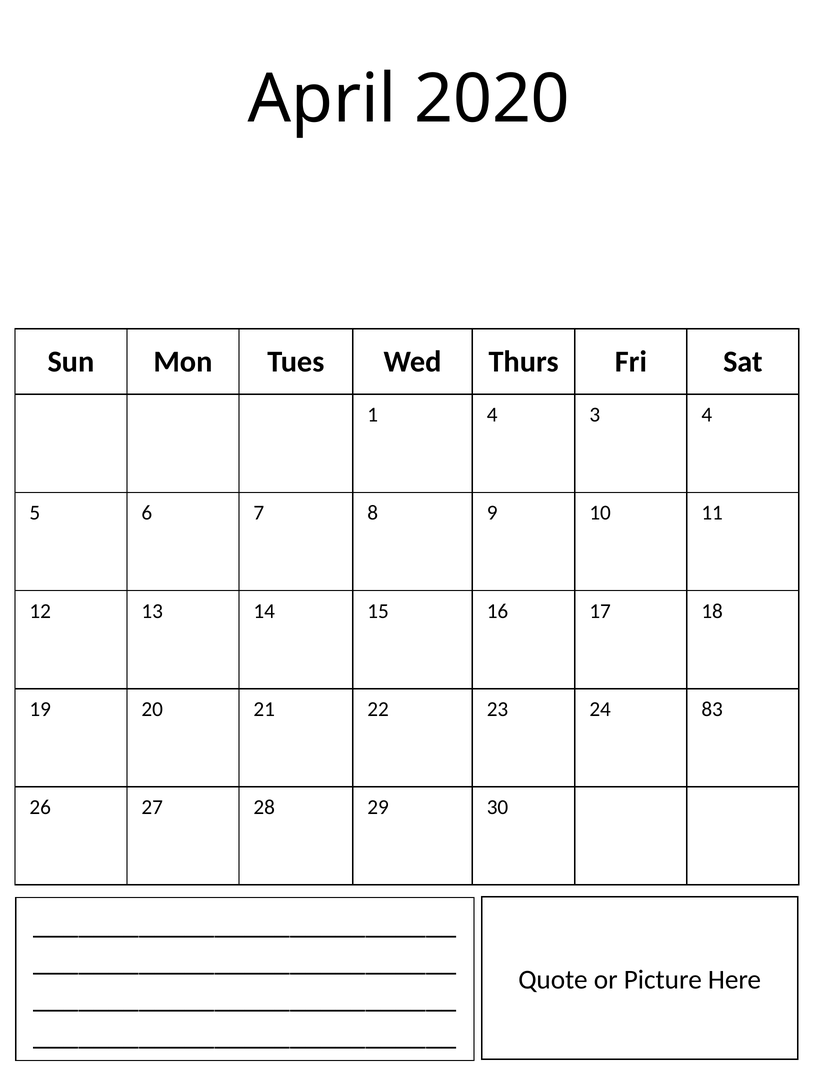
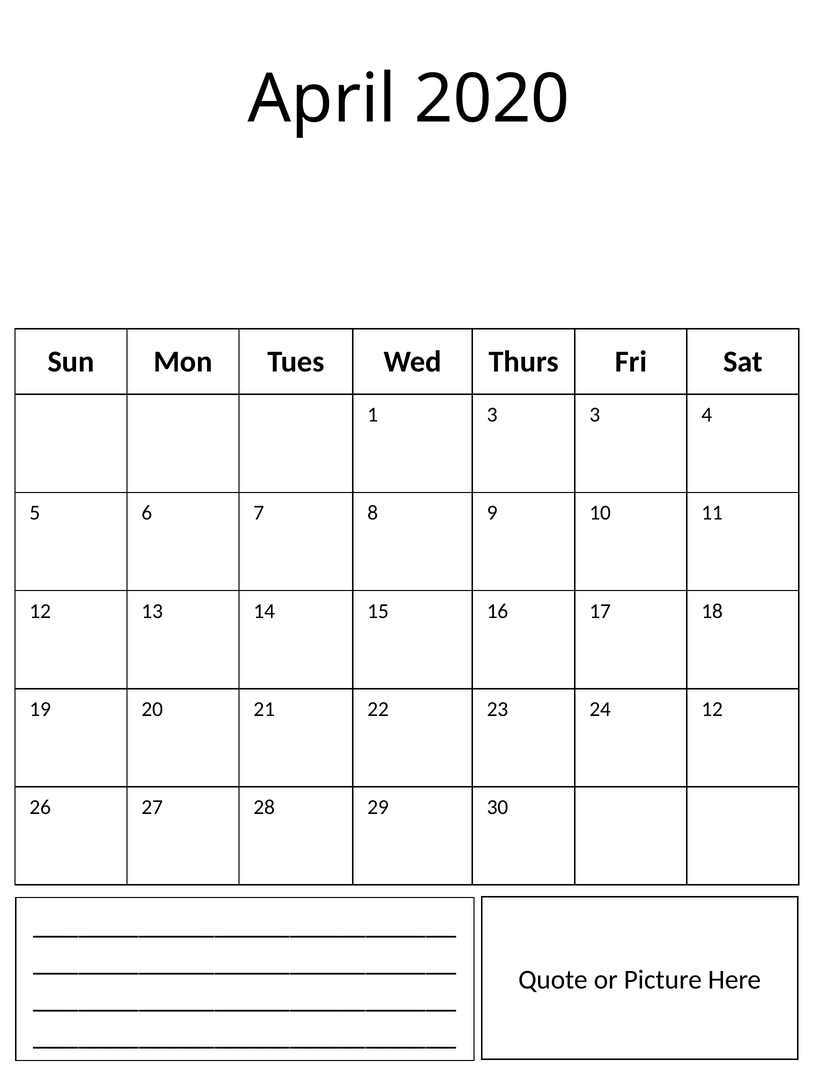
1 4: 4 -> 3 (492, 415)
24 83: 83 -> 12 (712, 709)
